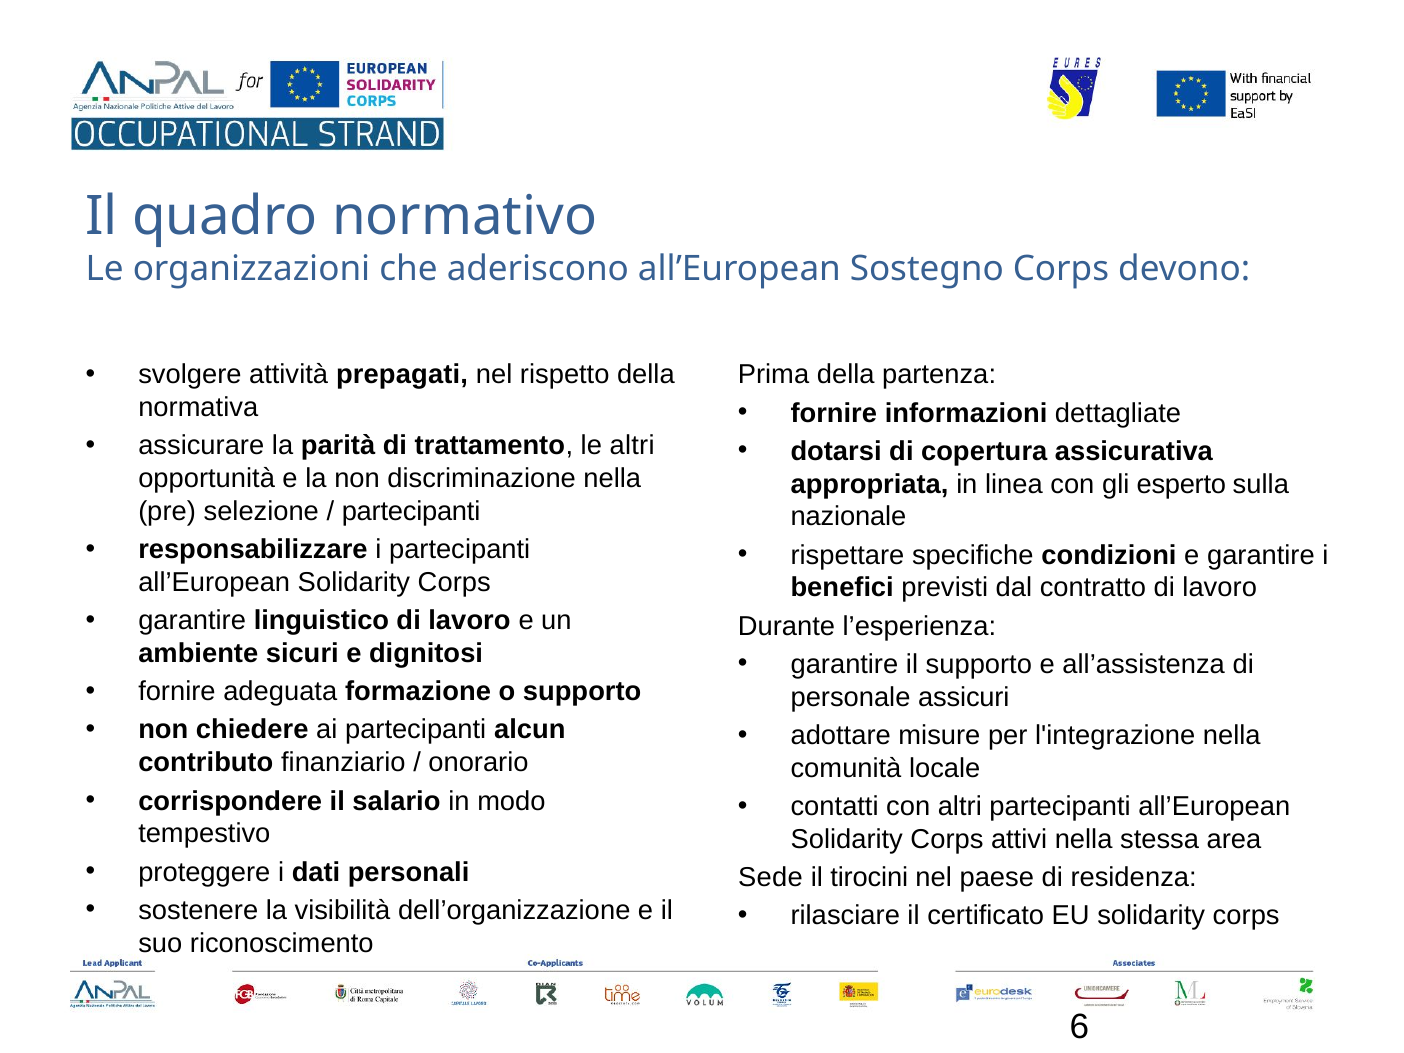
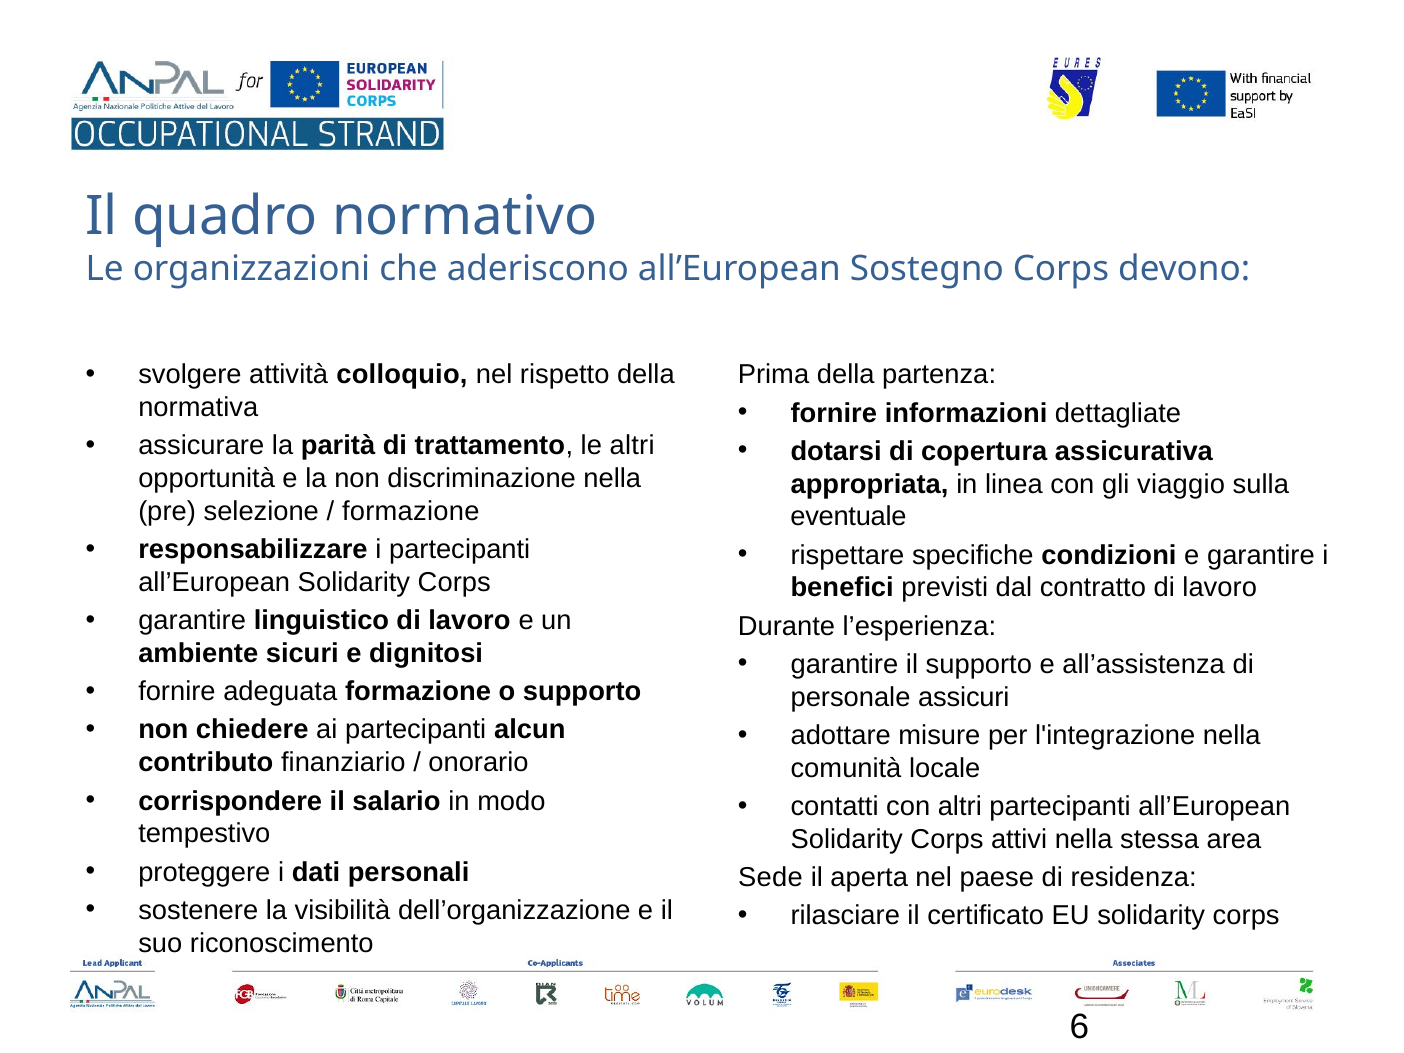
prepagati: prepagati -> colloquio (402, 375)
esperto: esperto -> viaggio (1181, 484)
partecipanti: partecipanti -> formazione (411, 511)
nazionale: nazionale -> eventuale (848, 517)
tirocini: tirocini -> aperta (869, 877)
